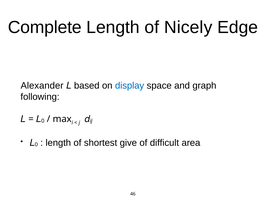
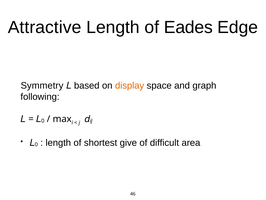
Complete: Complete -> Attractive (45, 27)
Nicely: Nicely -> Eades (188, 27)
Alexander: Alexander -> Symmetry (42, 85)
display colour: blue -> orange (130, 85)
